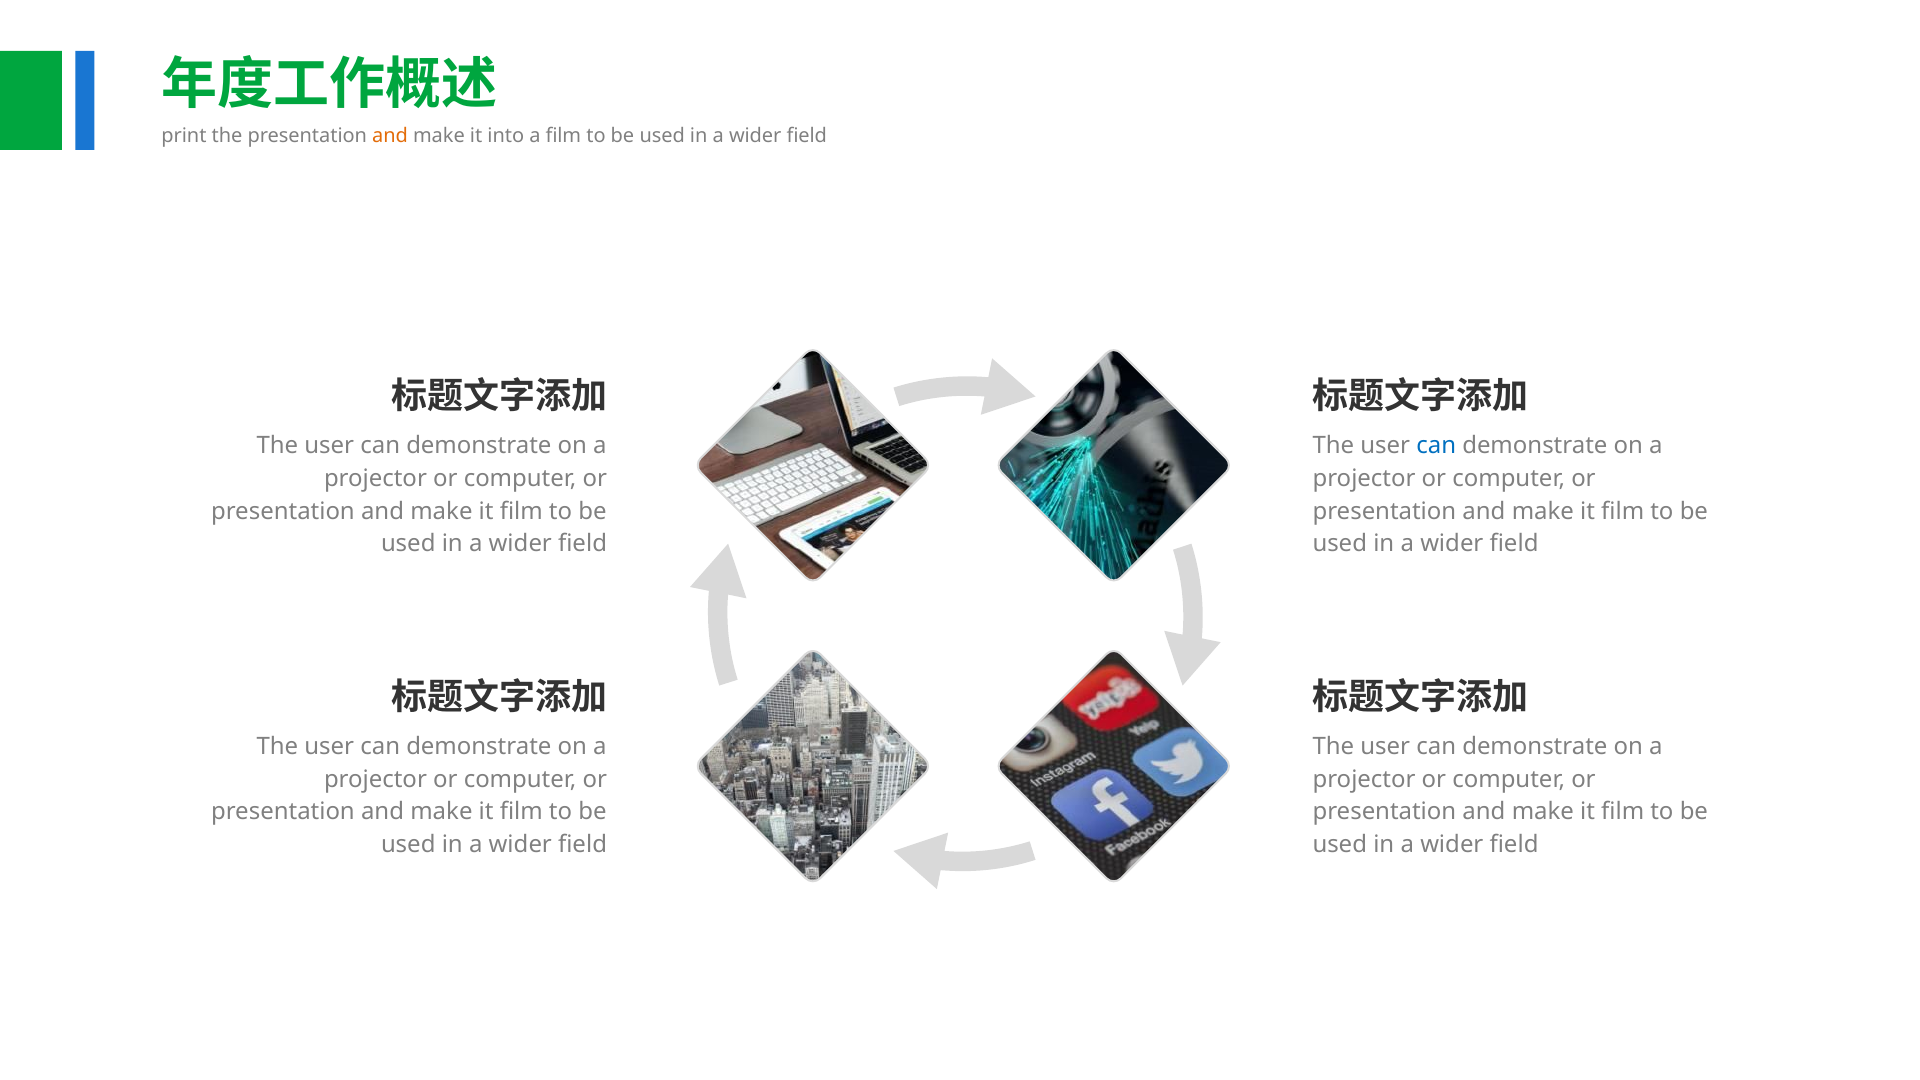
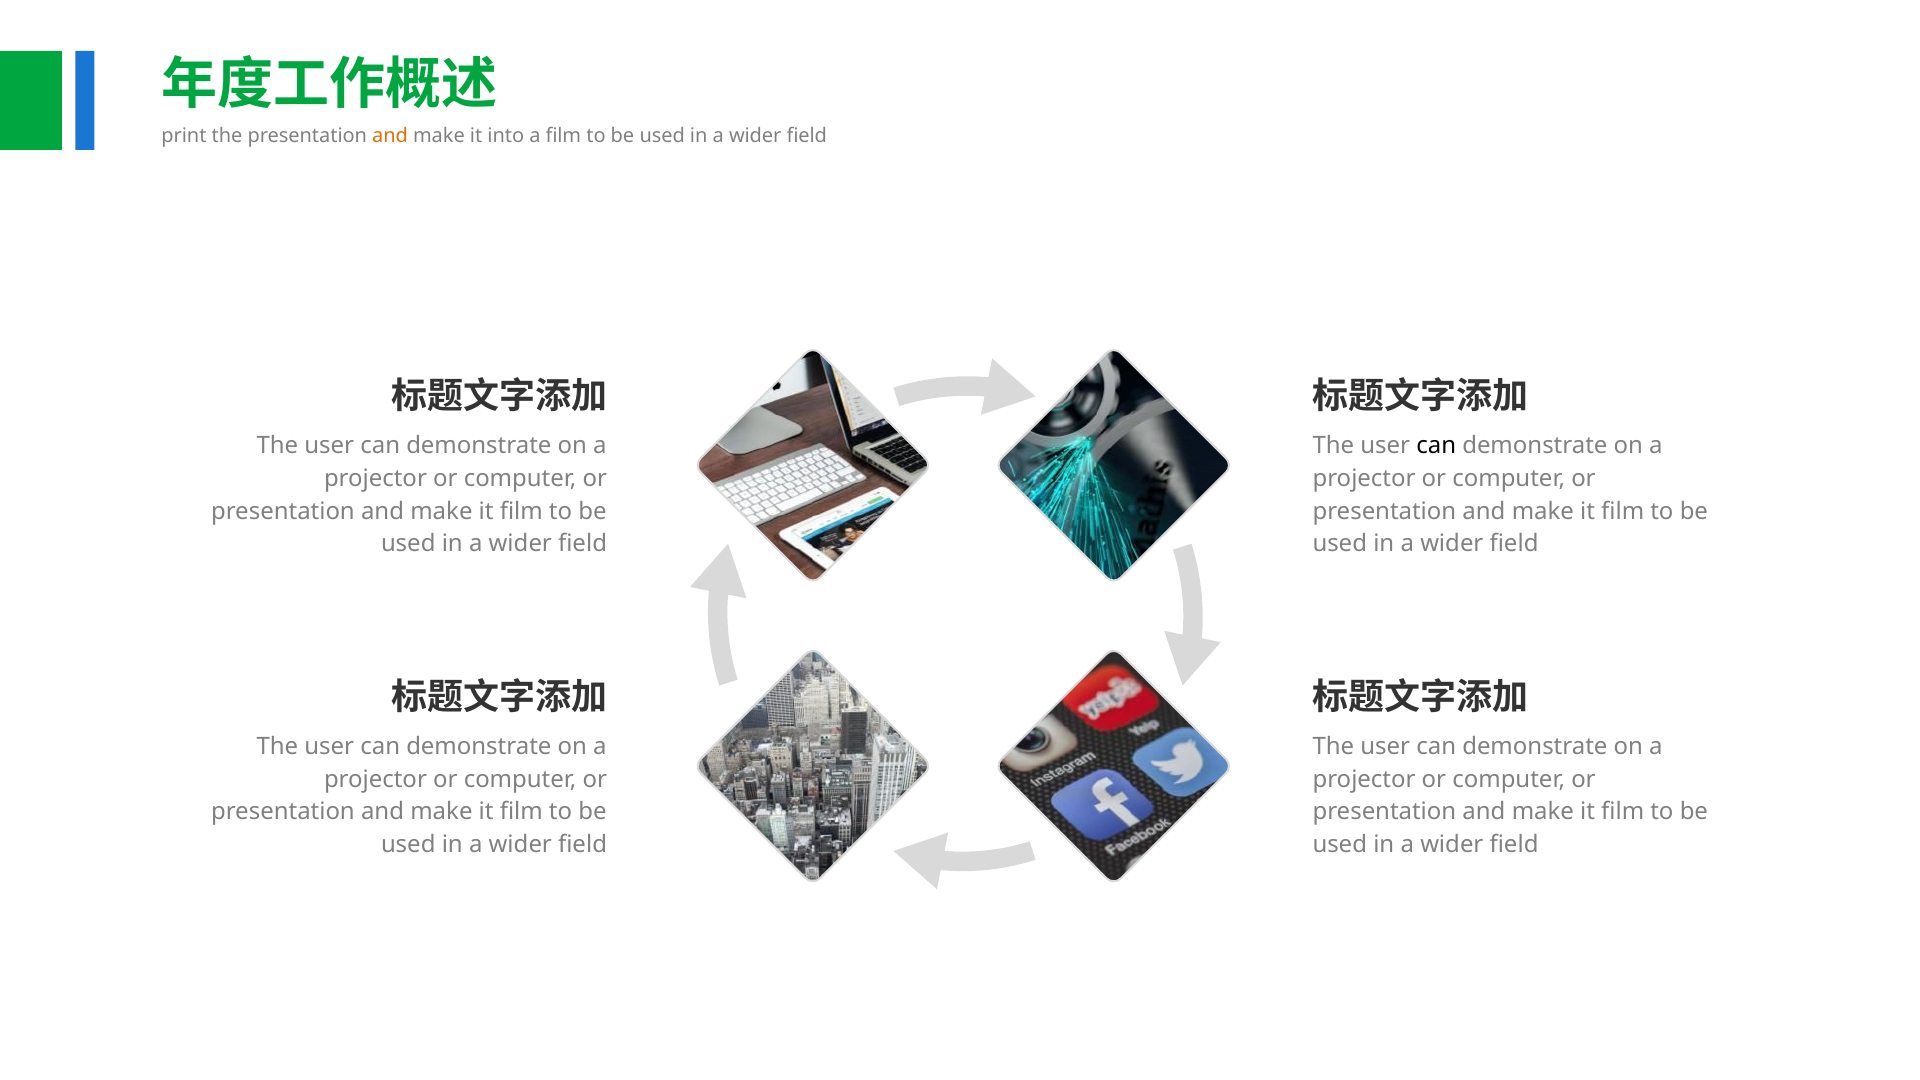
can colour: blue -> black (1436, 446)
